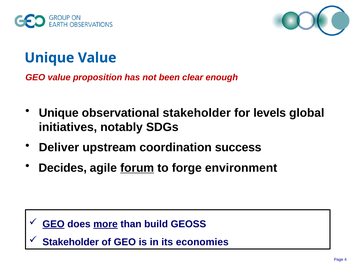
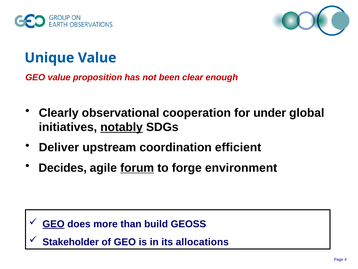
Unique: Unique -> Clearly (59, 113)
observational stakeholder: stakeholder -> cooperation (197, 113)
levels: levels -> under (270, 113)
notably underline: none -> present (122, 127)
success: success -> efficient (238, 147)
more underline: present -> none (106, 224)
economies: economies -> allocations (202, 242)
